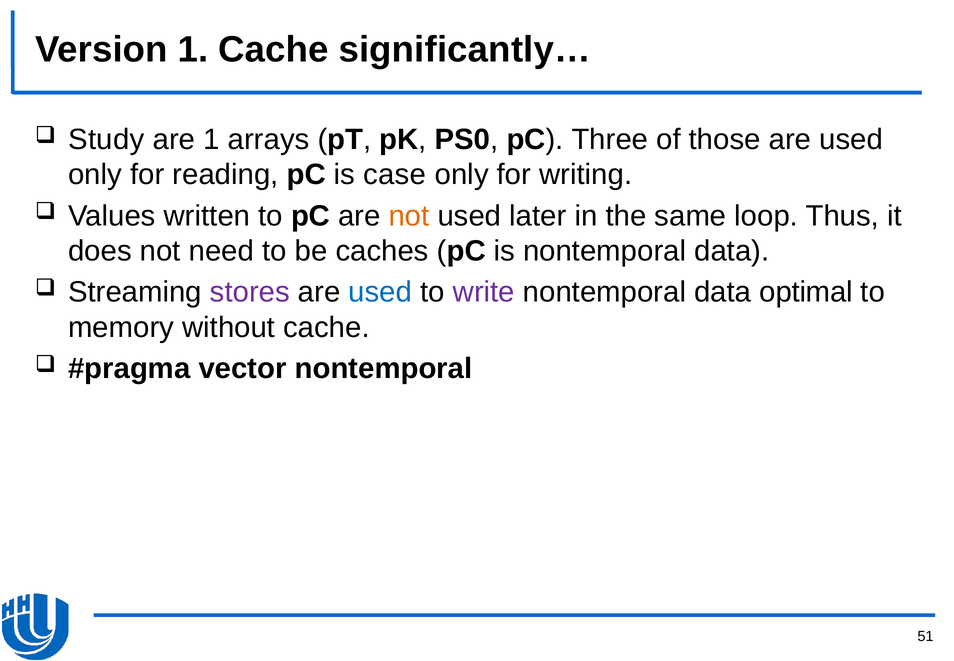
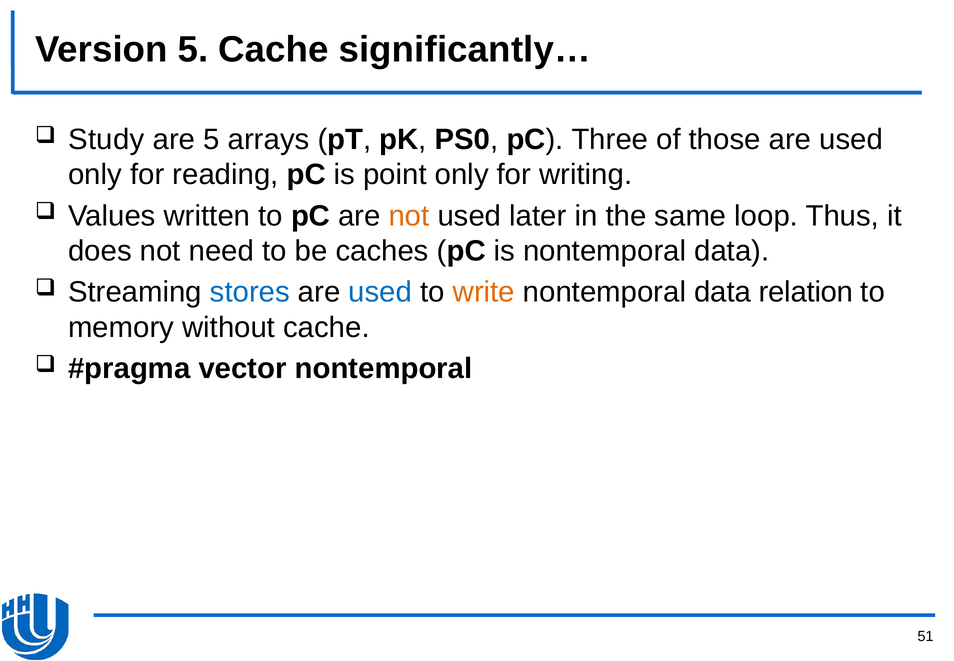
Version 1: 1 -> 5 (193, 50)
are 1: 1 -> 5 (212, 139)
case: case -> point (395, 175)
stores colour: purple -> blue (250, 292)
write colour: purple -> orange (484, 292)
optimal: optimal -> relation (806, 292)
